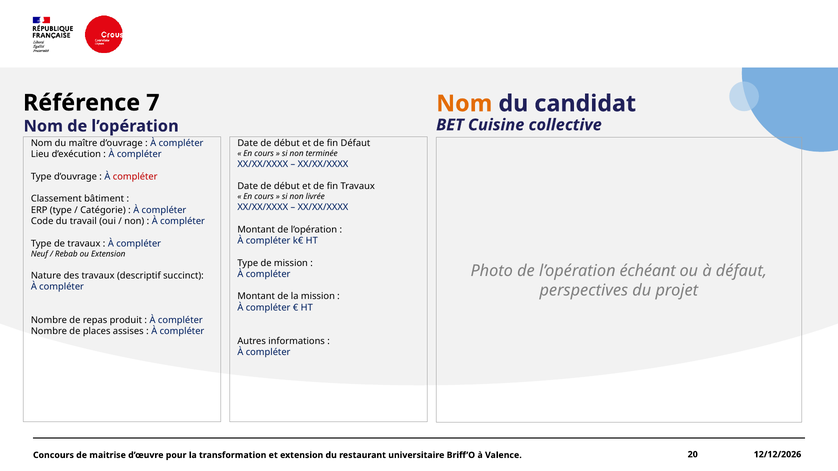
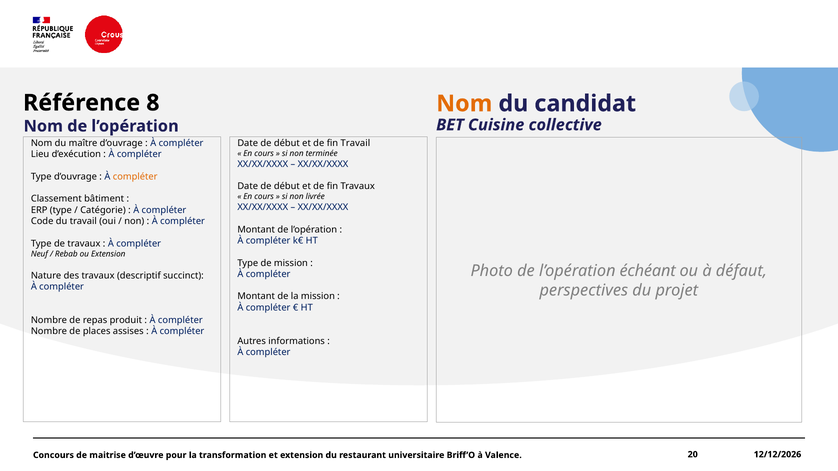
7: 7 -> 8 (153, 103)
fin Défaut: Défaut -> Travail (355, 143)
compléter colour: red -> orange (135, 177)
